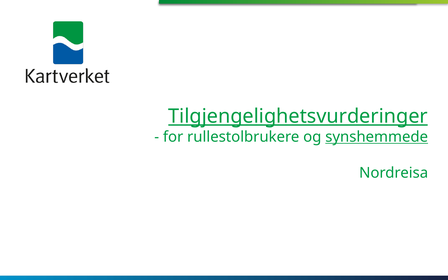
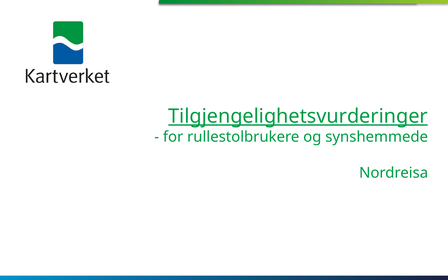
synshemmede underline: present -> none (377, 137)
